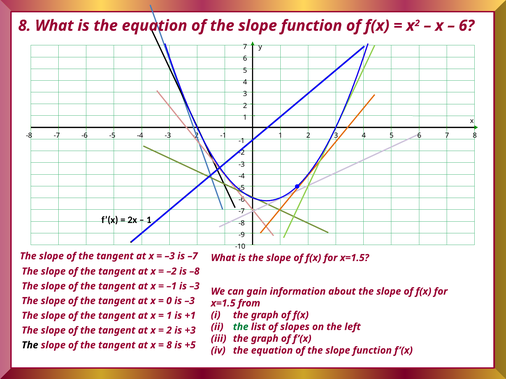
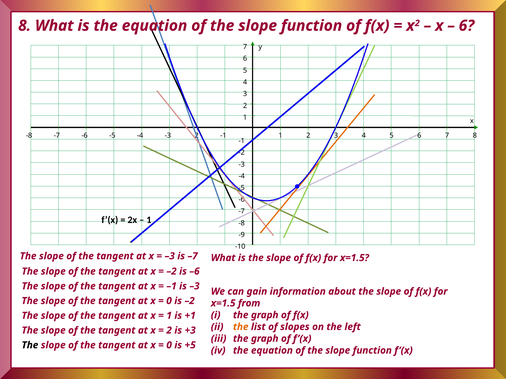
–8: –8 -> –6 (194, 272)
0 is –3: –3 -> –2 (190, 301)
the colour: green -> orange (241, 327)
8: 8 -> 0 (169, 346)
